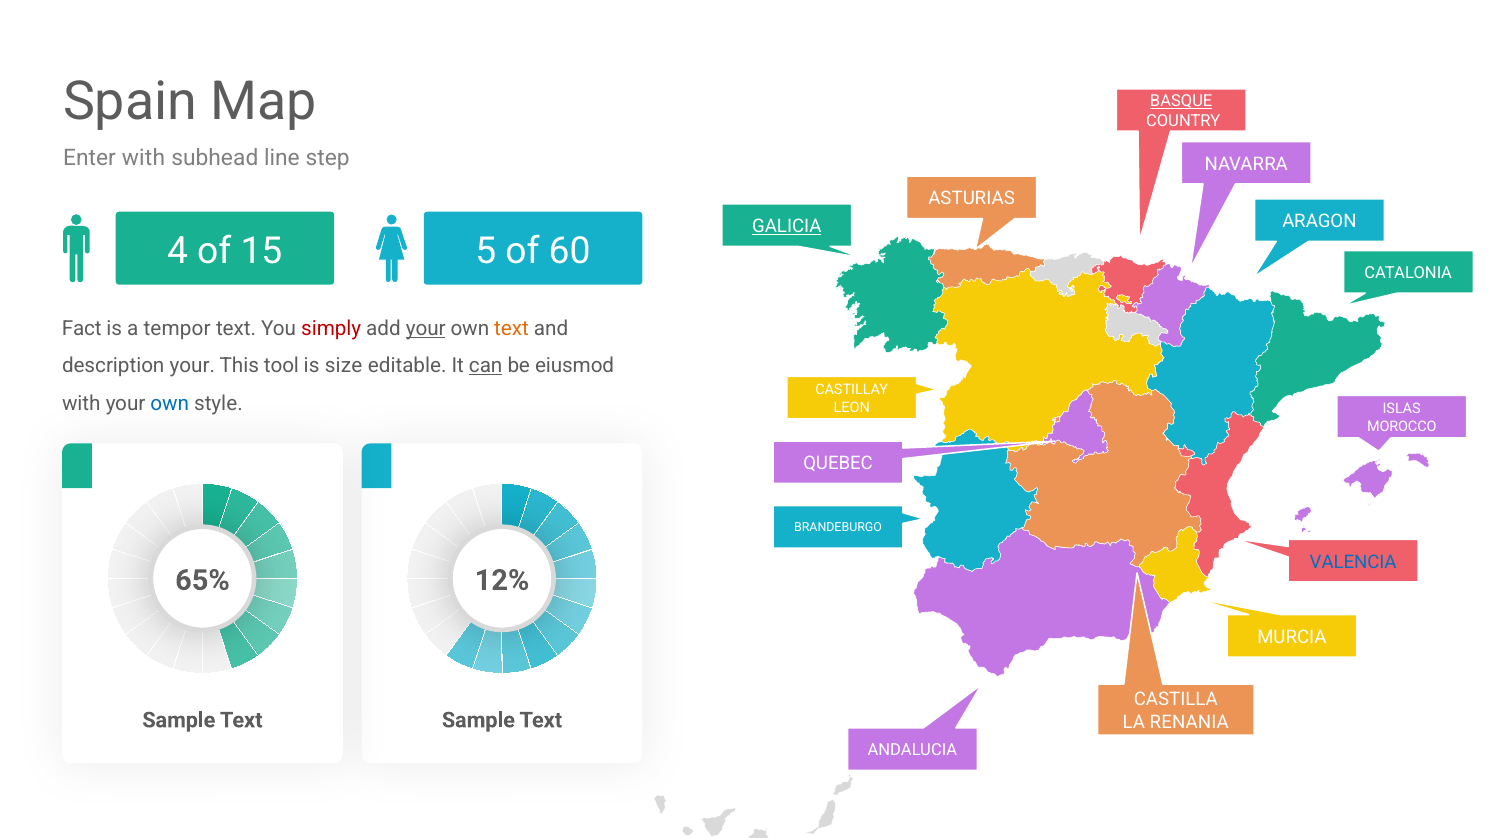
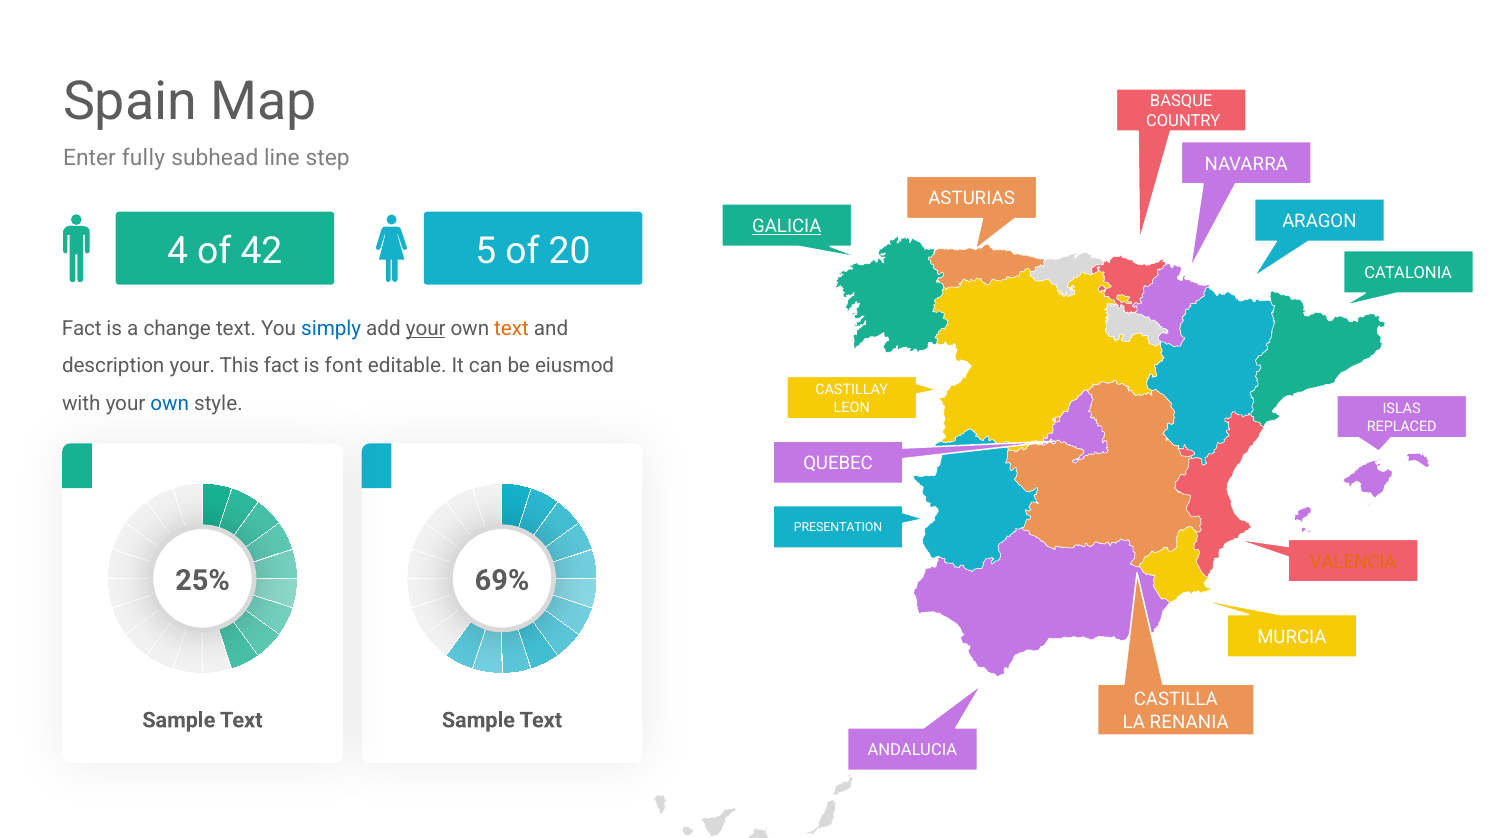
BASQUE underline: present -> none (1181, 101)
Enter with: with -> fully (143, 158)
15: 15 -> 42 (262, 251)
60: 60 -> 20 (570, 251)
tempor: tempor -> change (177, 329)
simply colour: red -> blue (331, 329)
This tool: tool -> fact (281, 366)
size: size -> font (344, 366)
can underline: present -> none (486, 366)
MOROCCO: MOROCCO -> REPLACED (1402, 426)
BRANDEBURGO: BRANDEBURGO -> PRESENTATION (838, 528)
VALENCIA colour: blue -> orange (1353, 562)
65%: 65% -> 25% (202, 580)
12%: 12% -> 69% (502, 580)
